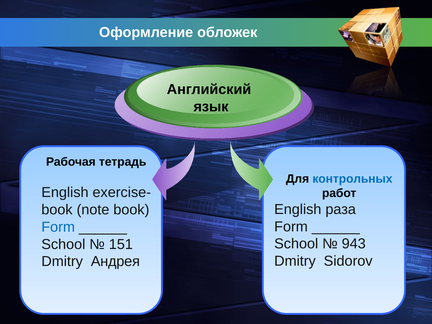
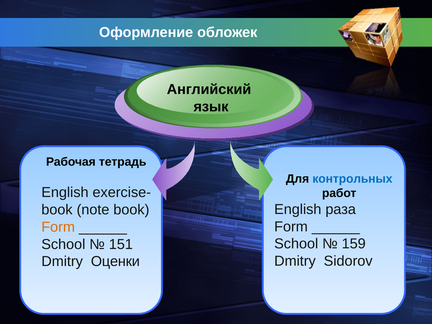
Form colour: blue -> orange (58, 227)
943: 943 -> 159 (354, 244)
Андрея: Андрея -> Оценки (115, 262)
